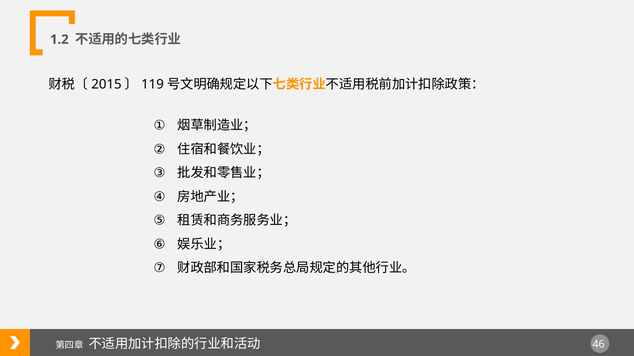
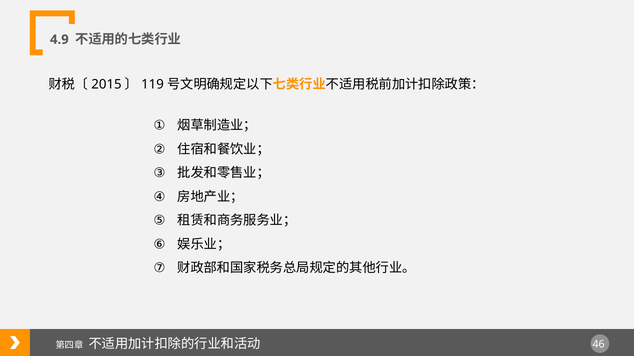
1.2: 1.2 -> 4.9 (59, 40)
